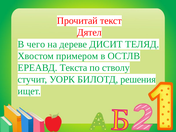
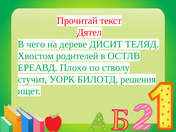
примером: примером -> родителей (77, 56)
Текста: Текста -> Плохо (73, 68)
